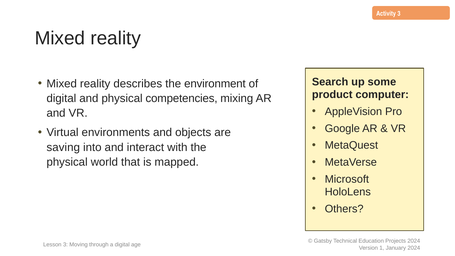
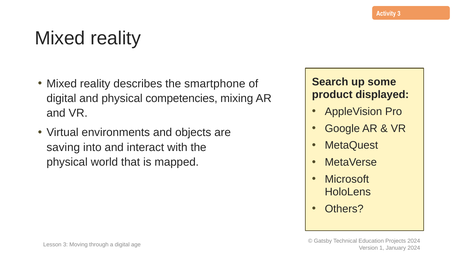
environment: environment -> smartphone (215, 84)
computer: computer -> displayed (382, 94)
